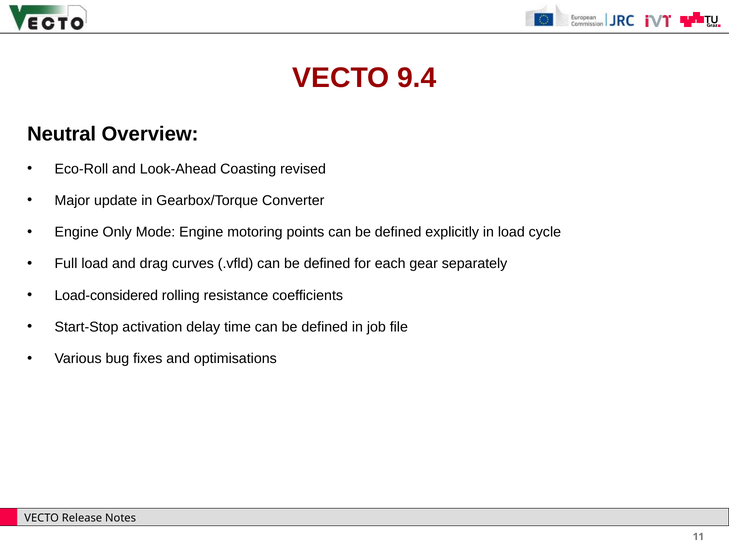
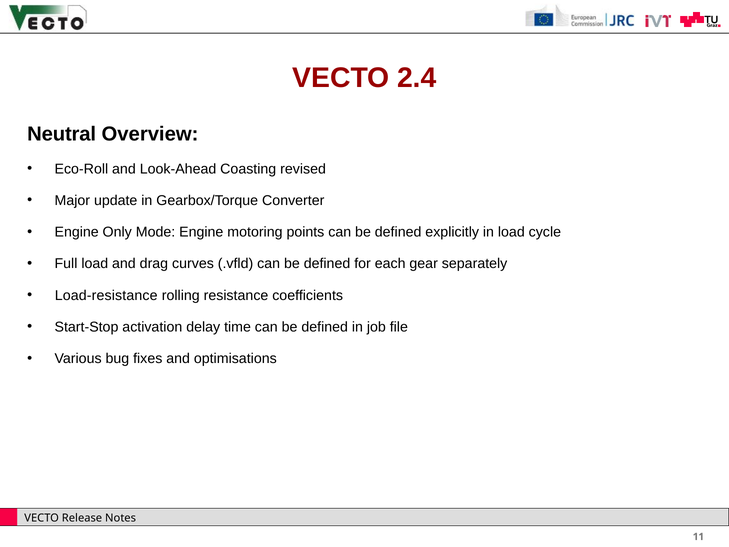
9.4: 9.4 -> 2.4 (417, 78)
Load-considered: Load-considered -> Load-resistance (106, 295)
